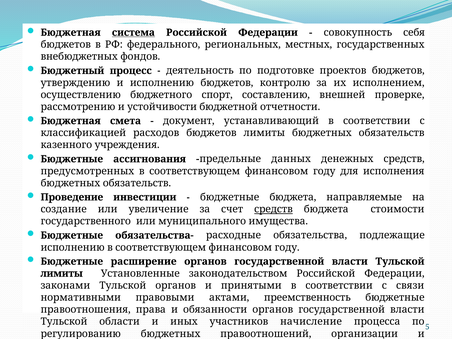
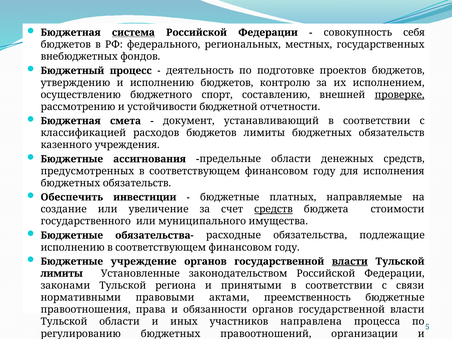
проверке underline: none -> present (400, 95)
предельные данных: данных -> области (291, 159)
Проведение: Проведение -> Обеспечить (72, 197)
бюджетные бюджета: бюджета -> платных (293, 197)
расширение: расширение -> учреждение (144, 261)
власти underline: none -> present (350, 261)
Тульской органов: органов -> региона (176, 286)
начисление: начисление -> направлена (311, 322)
